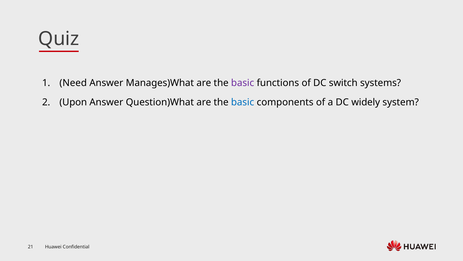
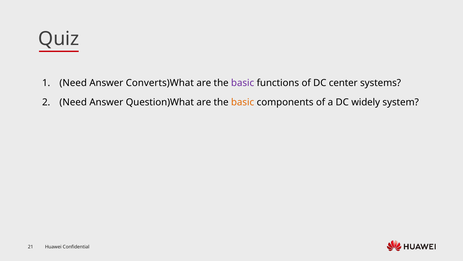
Manages)What: Manages)What -> Converts)What (160, 83)
switch: switch -> center (343, 83)
Upon: Upon -> Need (73, 102)
basic colour: blue -> orange (243, 102)
